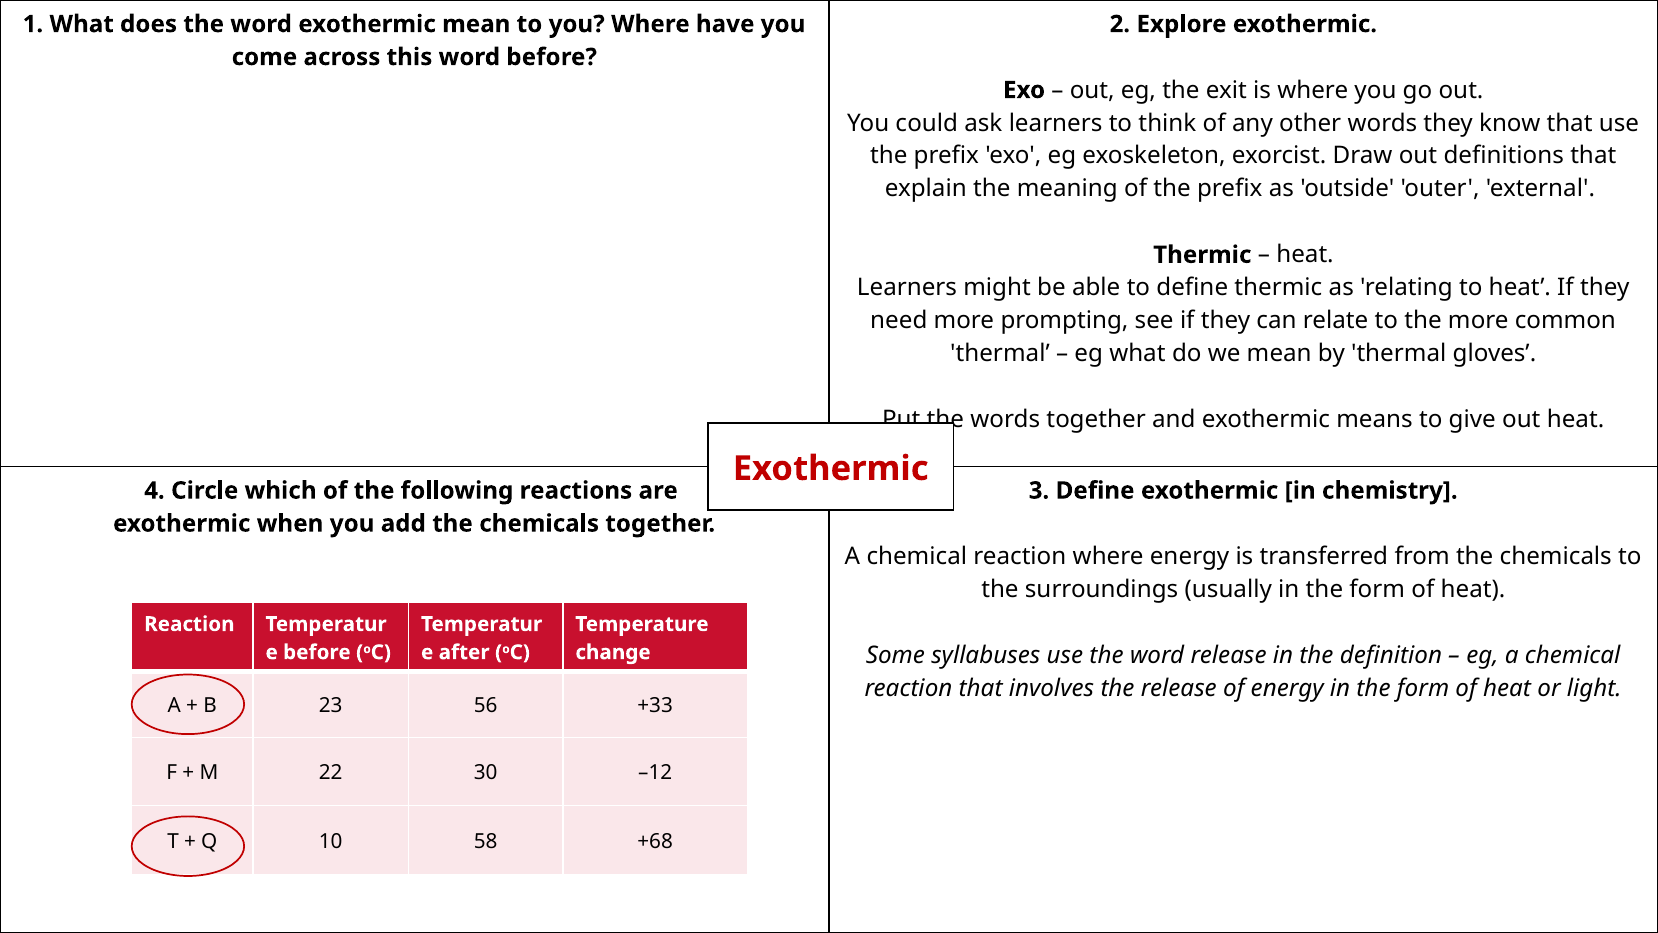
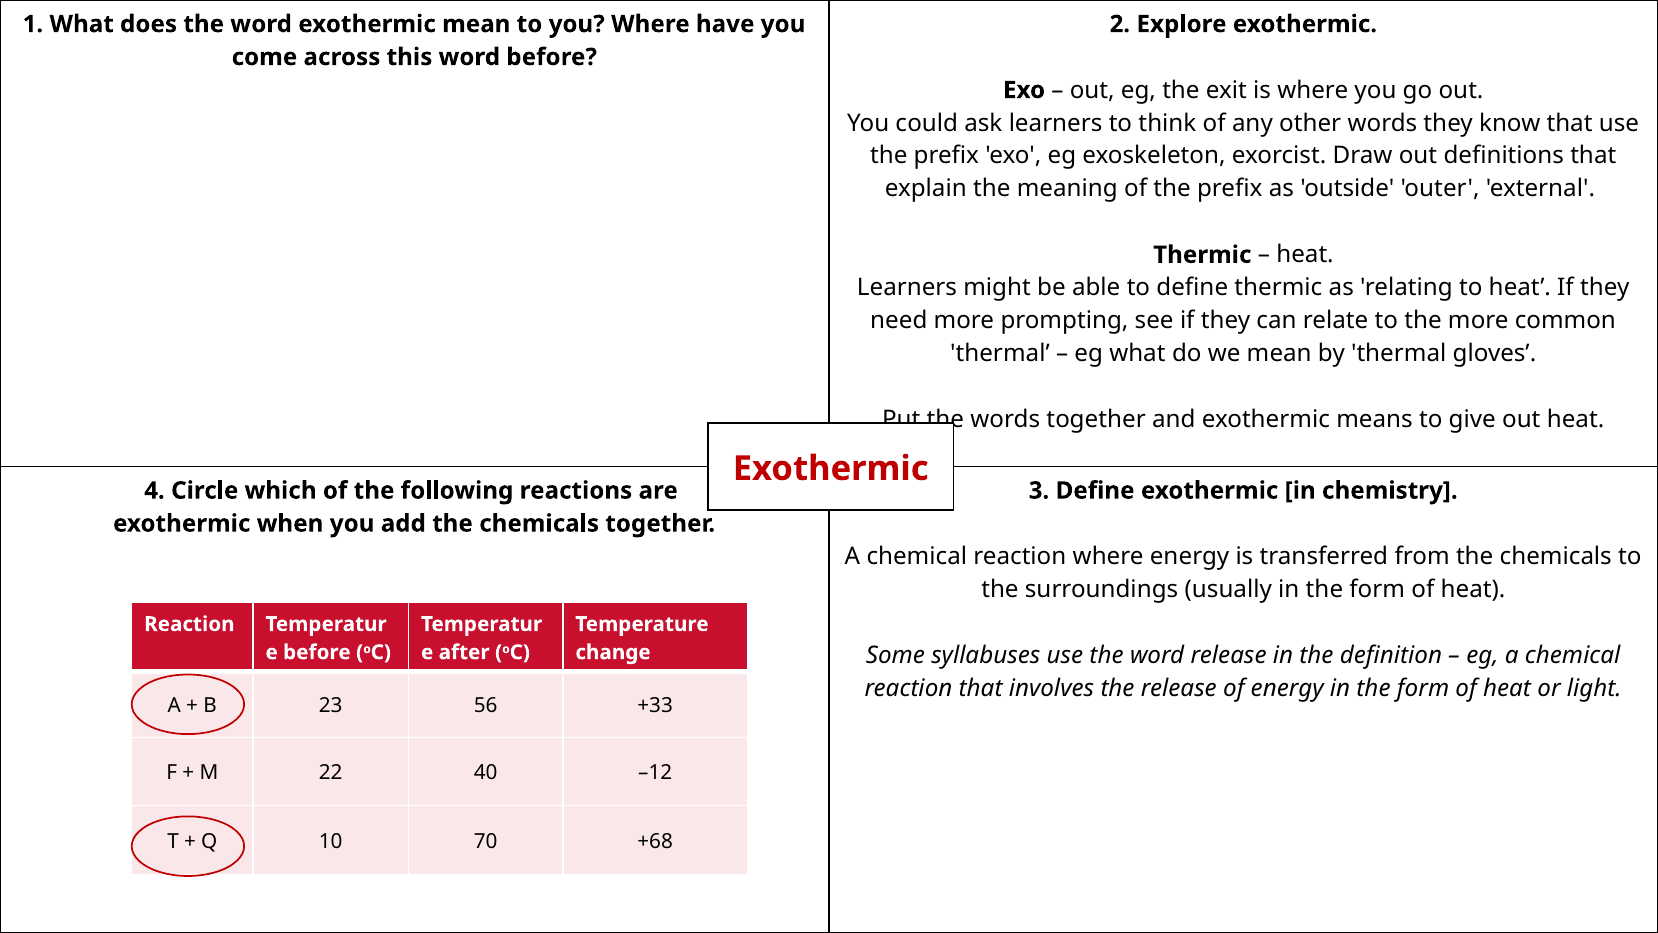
30: 30 -> 40 (486, 772)
58: 58 -> 70 (486, 841)
